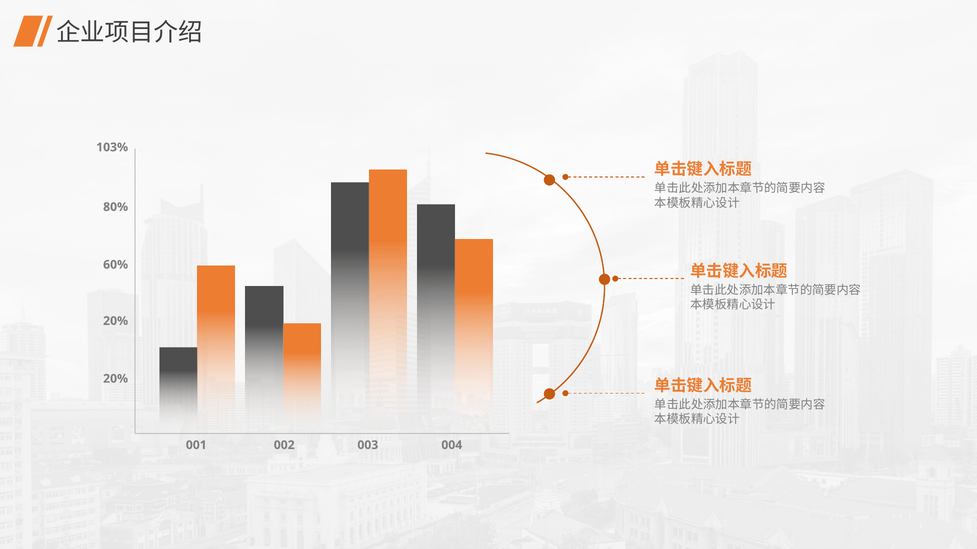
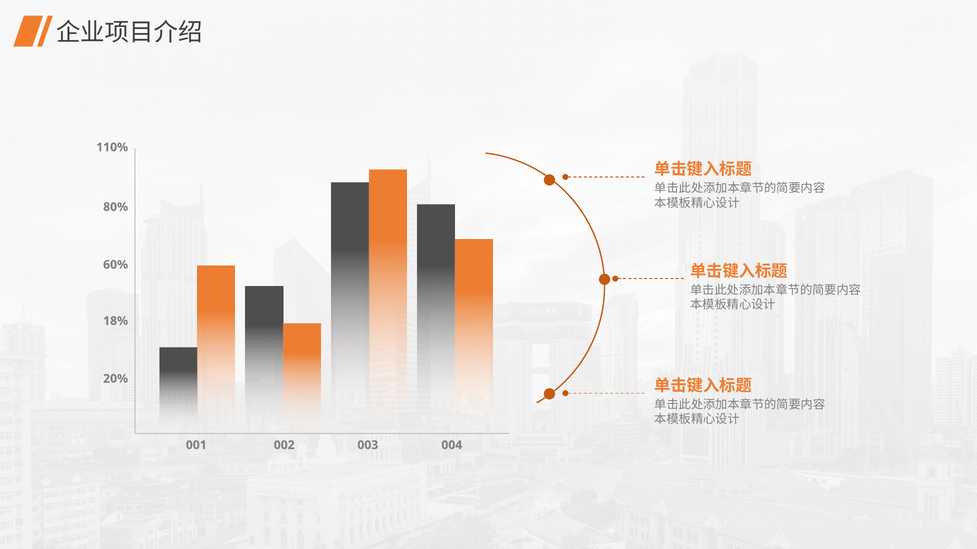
103%: 103% -> 110% (112, 147)
20%: 20% -> 18% (116, 321)
